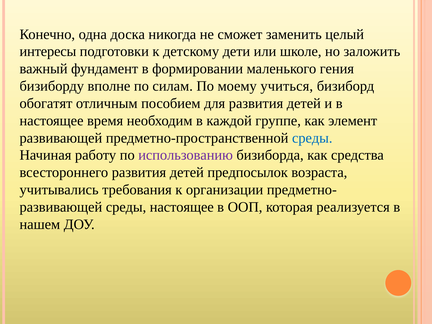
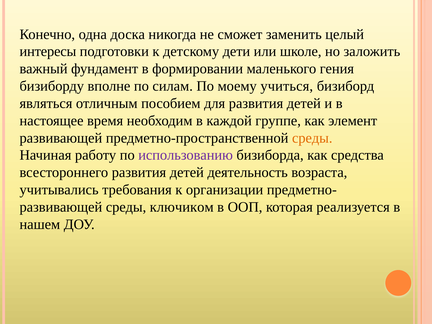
обогатят: обогатят -> являться (46, 103)
среды colour: blue -> orange (312, 138)
предпосылок: предпосылок -> деятельность (248, 173)
среды настоящее: настоящее -> ключиком (182, 207)
